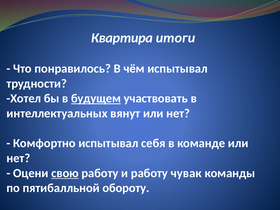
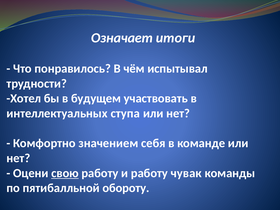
Квартира: Квартира -> Означает (122, 38)
будущем underline: present -> none (96, 98)
вянут: вянут -> ступа (125, 113)
Комфортно испытывал: испытывал -> значением (108, 143)
